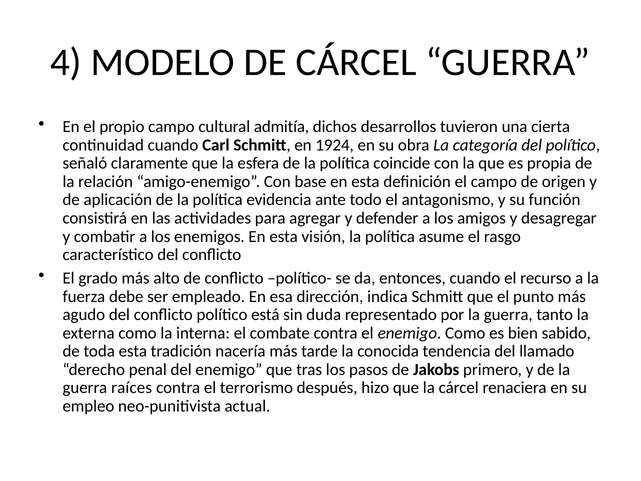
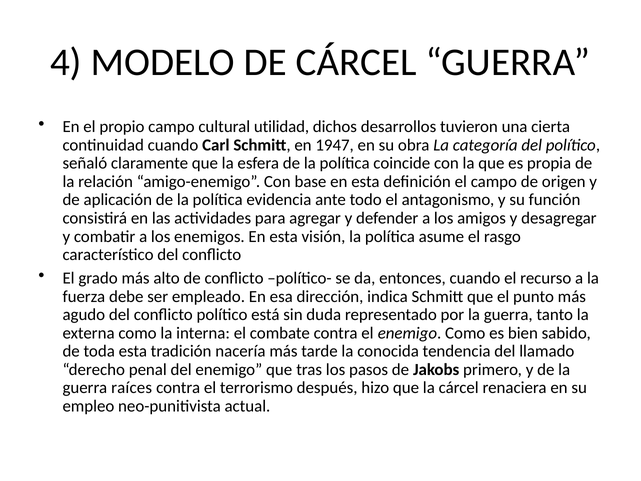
admitía: admitía -> utilidad (282, 127)
1924: 1924 -> 1947 (335, 145)
